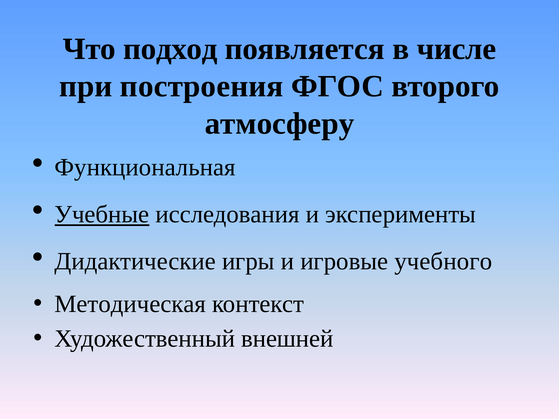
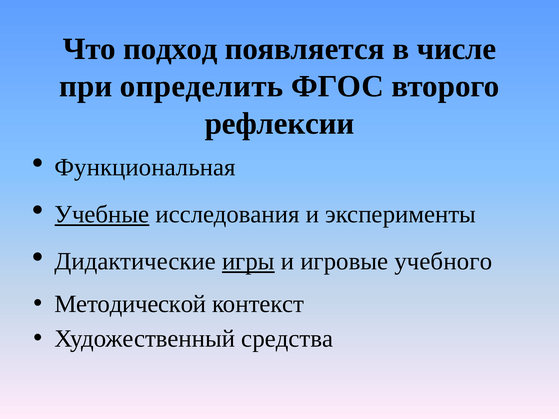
построения: построения -> определить (202, 86)
атмосферу: атмосферу -> рефлексии (280, 124)
игры underline: none -> present (248, 262)
Методическая: Методическая -> Методической (130, 304)
внешней: внешней -> средства (287, 339)
